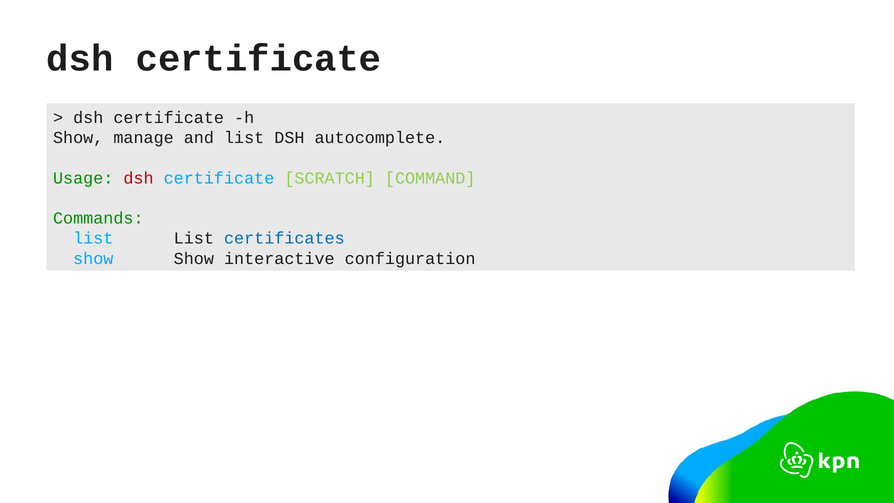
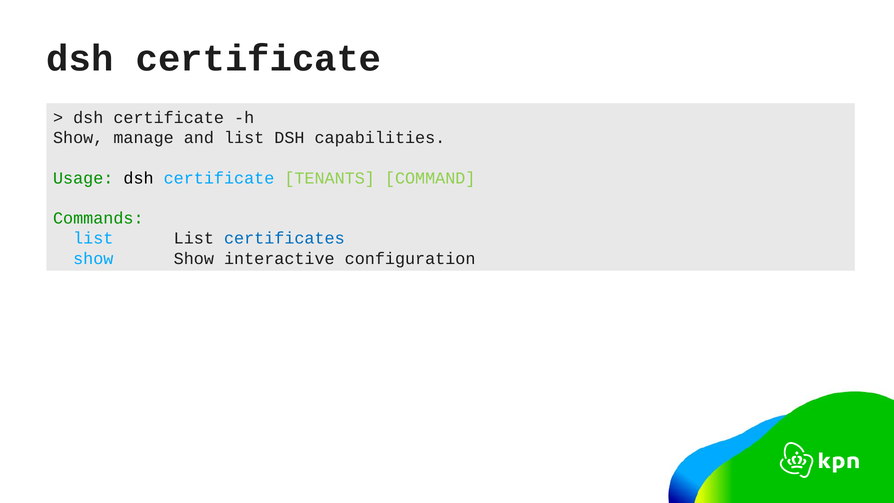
autocomplete: autocomplete -> capabilities (380, 138)
dsh colour: red -> black (139, 178)
SCRATCH: SCRATCH -> TENANTS (330, 178)
